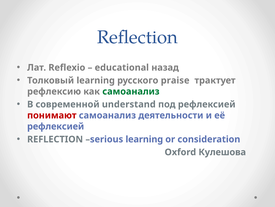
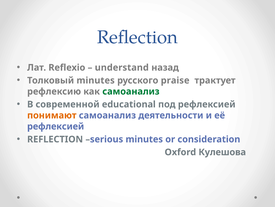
educational: educational -> understand (122, 67)
Толковый learning: learning -> minutes (96, 80)
understand: understand -> educational (129, 104)
понимают colour: red -> orange (52, 115)
serious learning: learning -> minutes (144, 139)
